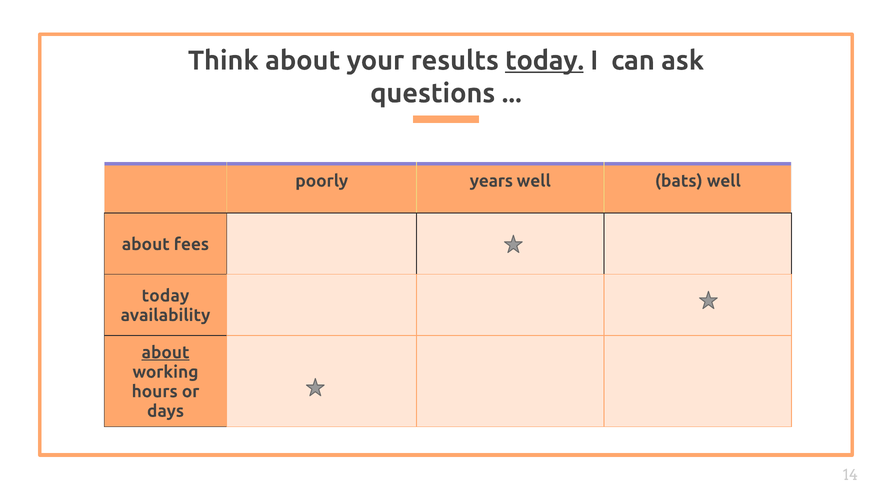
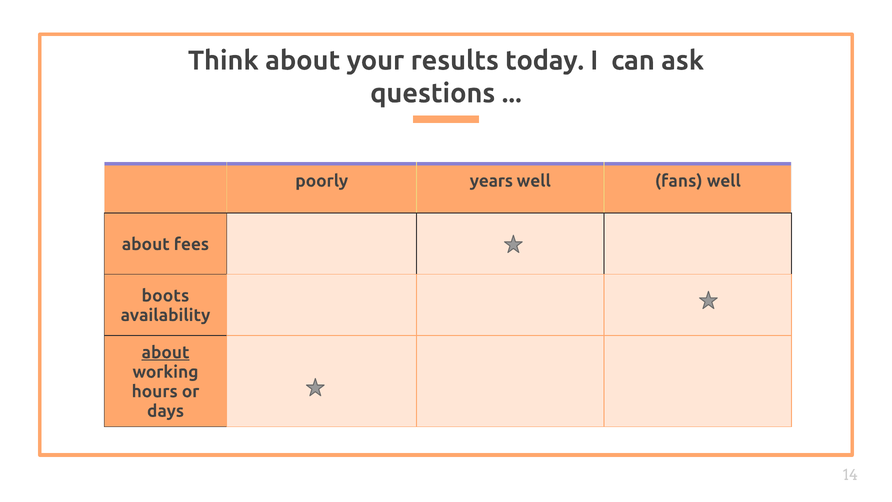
today underline: present -> none (545, 61)
bats: bats -> fans (679, 181)
today: today -> boots (165, 296)
